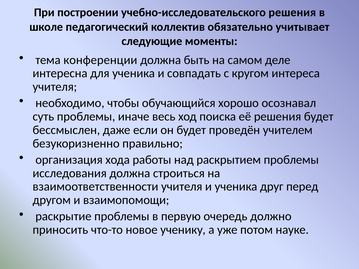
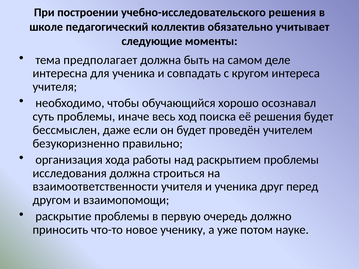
конференции: конференции -> предполагает (100, 60)
